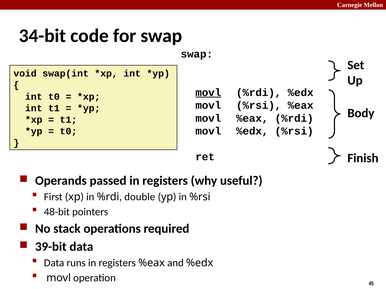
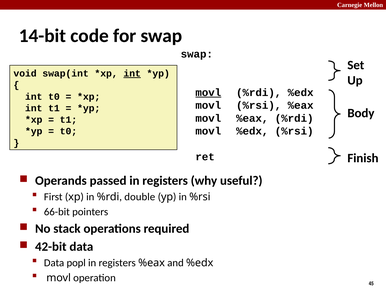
34-bit: 34-bit -> 14-bit (43, 36)
int underline: none -> present (132, 74)
48-bit: 48-bit -> 66-bit (57, 212)
39-bit: 39-bit -> 42-bit (51, 247)
runs: runs -> popl (76, 263)
